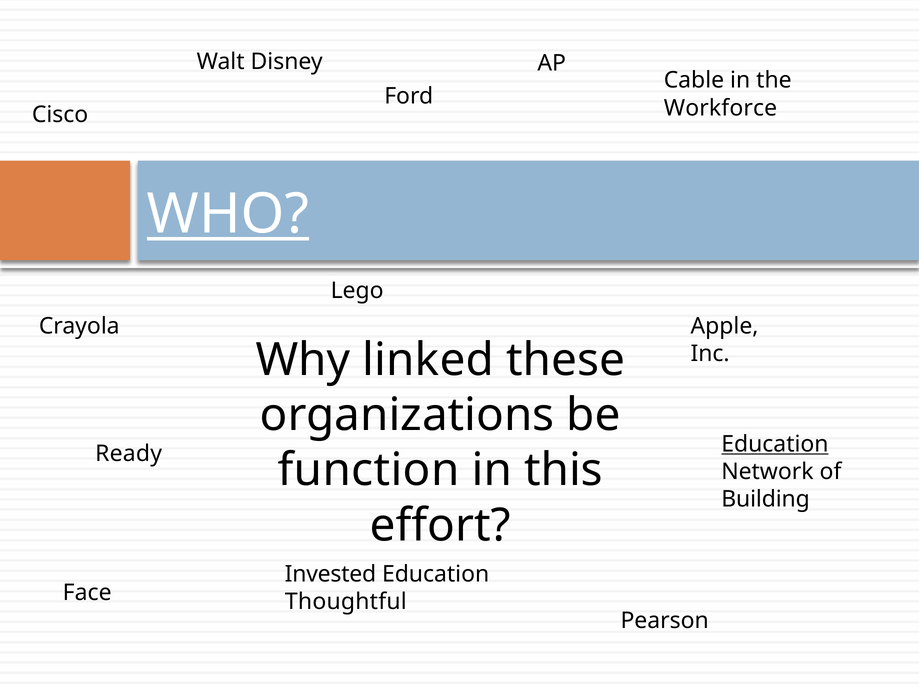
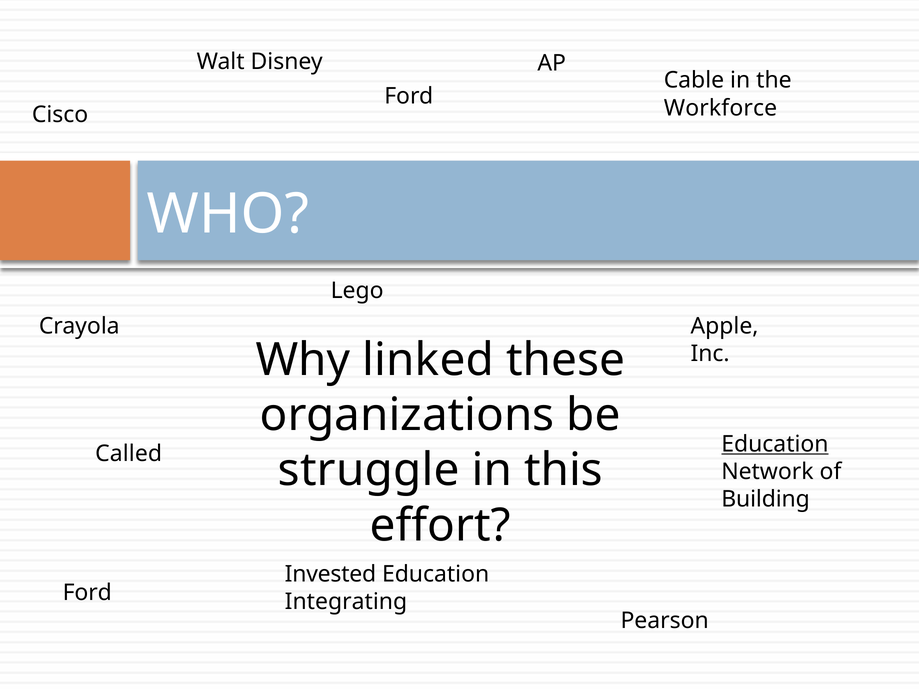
WHO underline: present -> none (228, 215)
Ready: Ready -> Called (129, 454)
function: function -> struggle (369, 470)
Face: Face -> Ford (87, 593)
Thoughtful: Thoughtful -> Integrating (346, 602)
